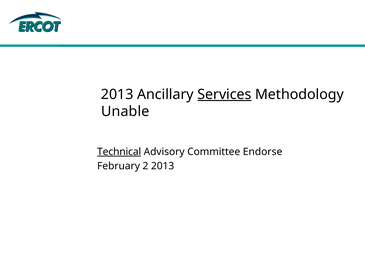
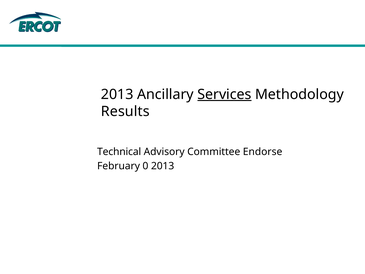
Unable: Unable -> Results (125, 111)
Technical underline: present -> none (119, 152)
2: 2 -> 0 (145, 166)
